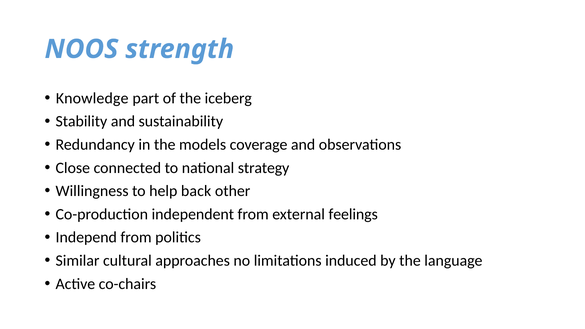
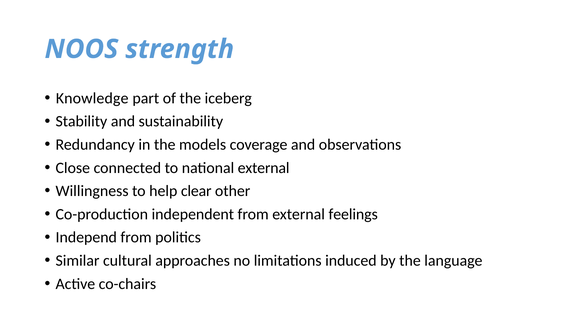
national strategy: strategy -> external (264, 168)
back: back -> clear (196, 191)
